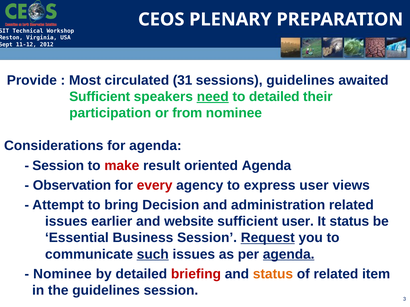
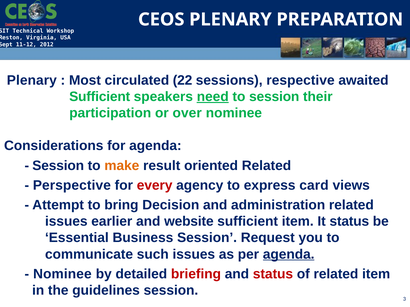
Provide: Provide -> Plenary (32, 80)
31: 31 -> 22 (183, 80)
sessions guidelines: guidelines -> respective (300, 80)
to detailed: detailed -> session (274, 97)
from: from -> over (187, 113)
make colour: red -> orange (122, 166)
oriented Agenda: Agenda -> Related (266, 166)
Observation: Observation -> Perspective (72, 186)
express user: user -> card (314, 186)
sufficient user: user -> item (298, 222)
Request underline: present -> none (268, 238)
such underline: present -> none (153, 255)
status colour: orange -> red (273, 274)
